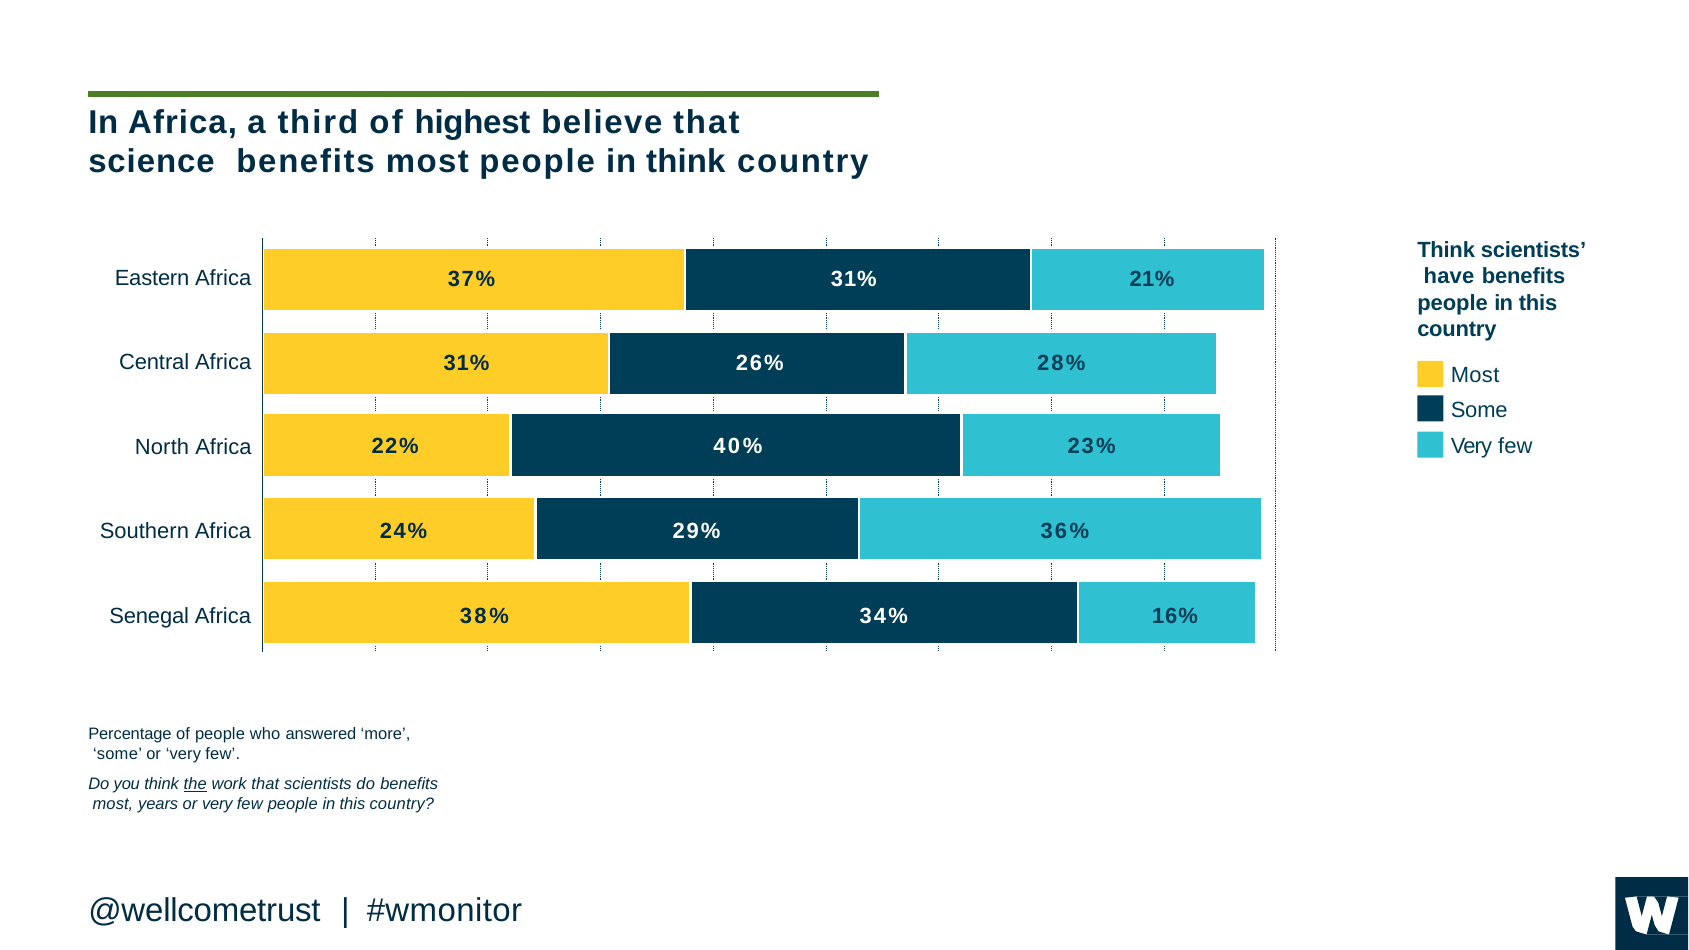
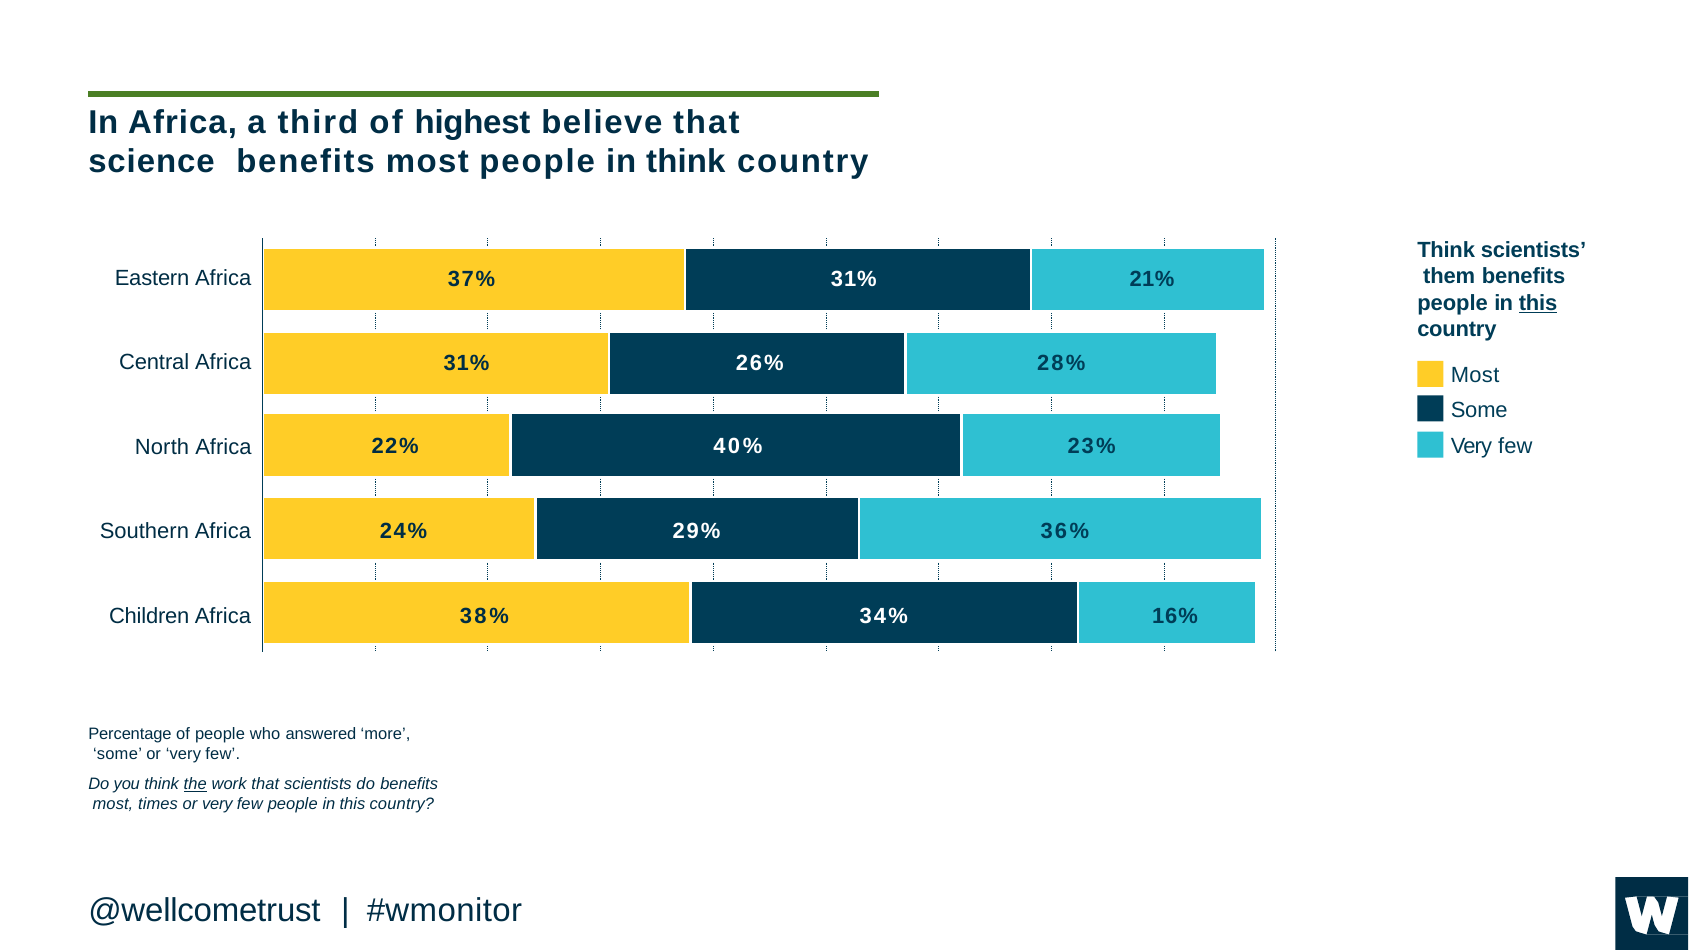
have: have -> them (1449, 276)
this underline: none -> present (1538, 303)
Senegal: Senegal -> Children (149, 616)
years: years -> times (158, 804)
